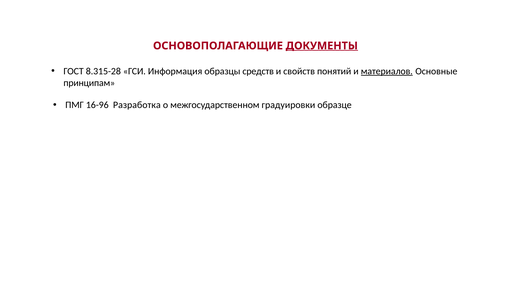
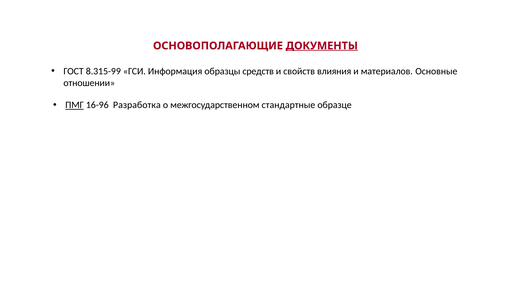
8.315-28: 8.315-28 -> 8.315-99 (103, 71)
понятий: понятий -> влияния (334, 71)
материалов underline: present -> none (387, 71)
принципам: принципам -> отношении (89, 83)
ПМГ underline: none -> present (75, 105)
градуировки: градуировки -> стандартные (288, 105)
